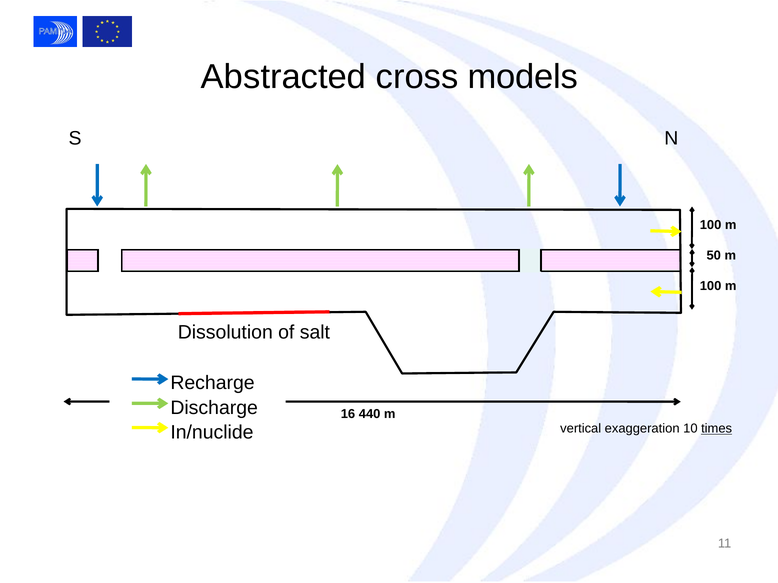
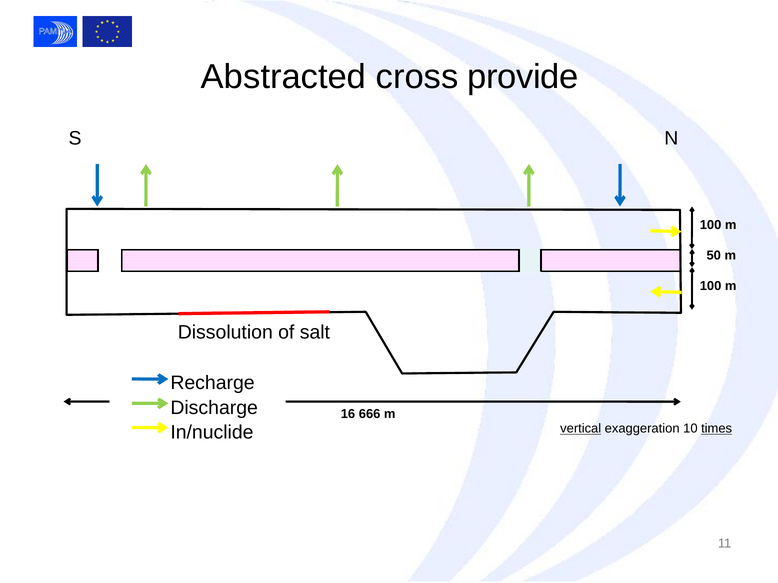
models: models -> provide (523, 77)
440: 440 -> 666 (370, 414)
vertical underline: none -> present (581, 429)
